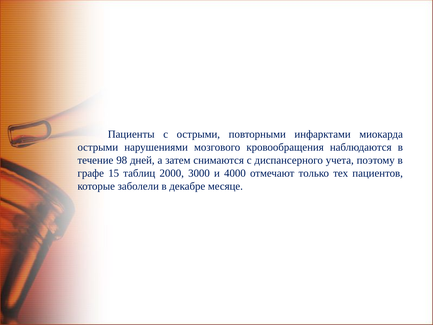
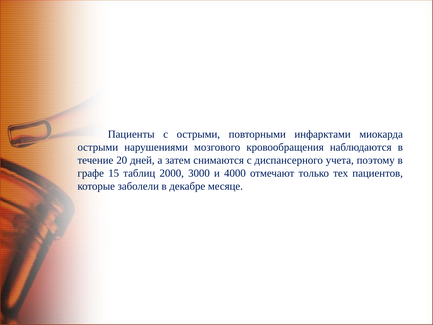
98: 98 -> 20 (122, 160)
